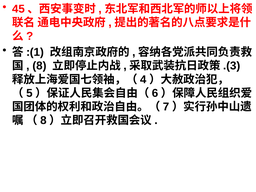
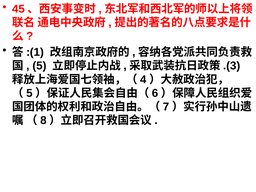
8: 8 -> 5 (39, 66)
